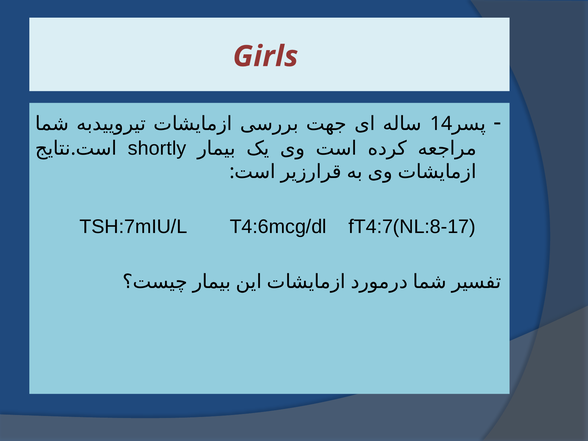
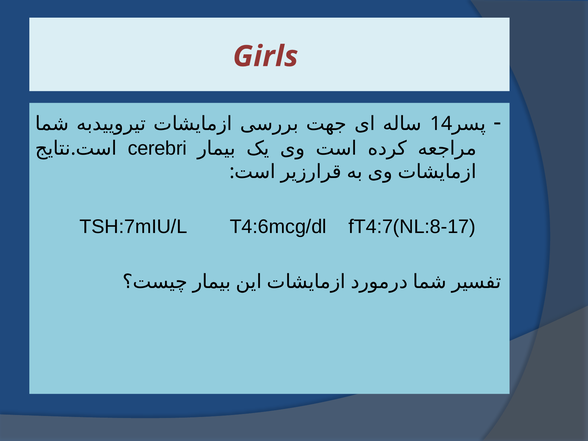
shortly: shortly -> cerebri (157, 148)
